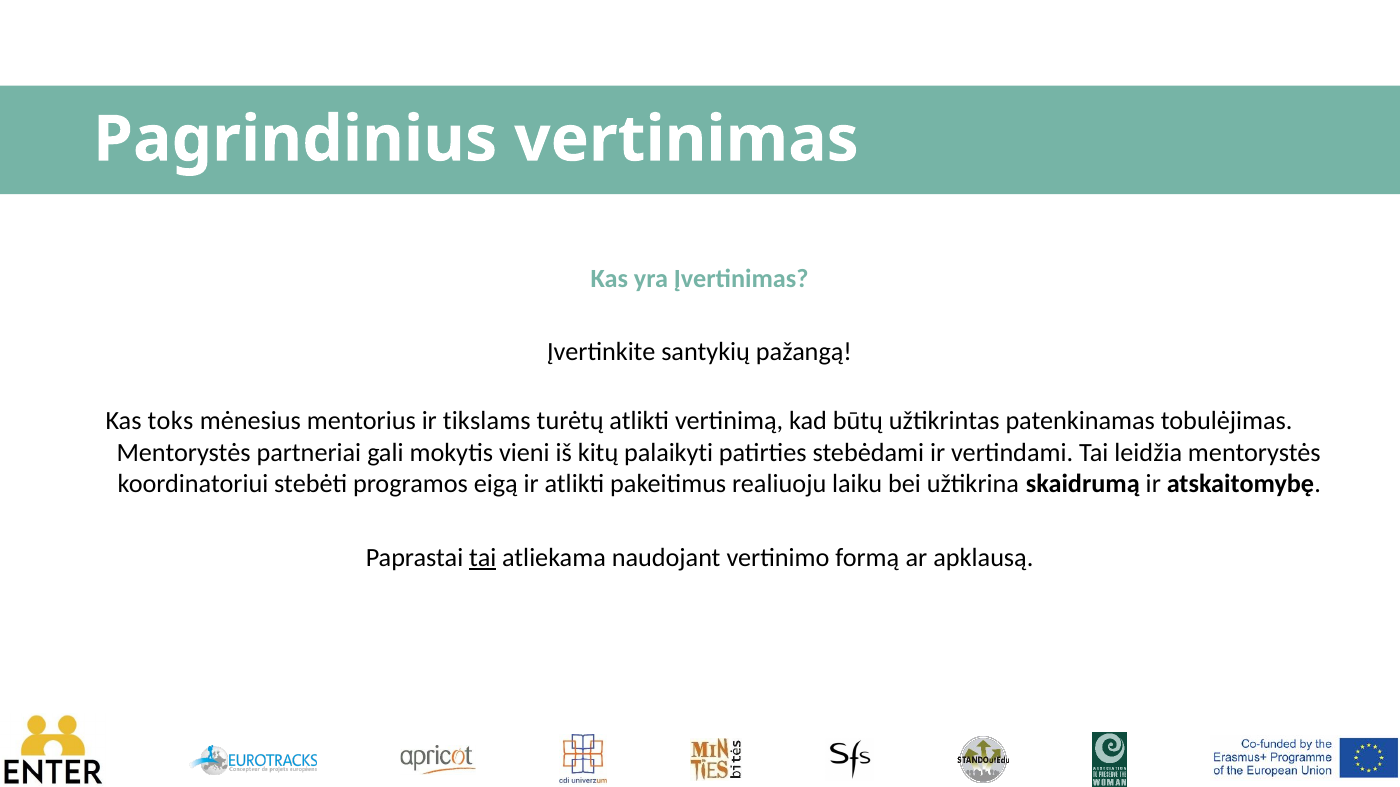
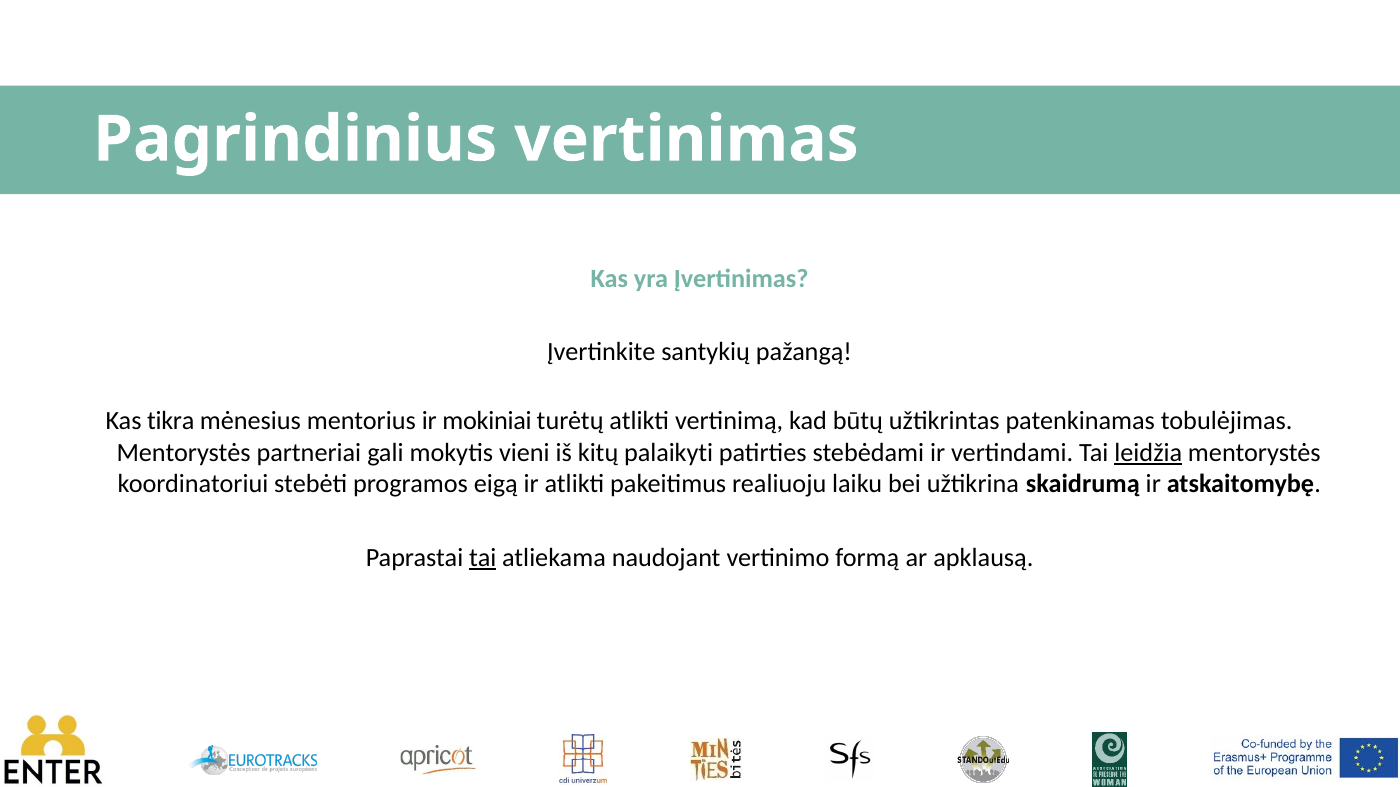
toks: toks -> tikra (171, 422)
tikslams: tikslams -> mokiniai (487, 422)
leidžia underline: none -> present (1148, 453)
